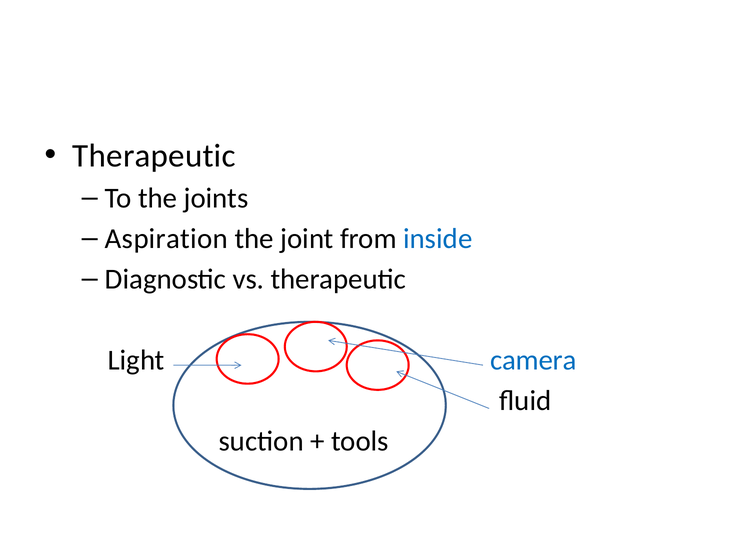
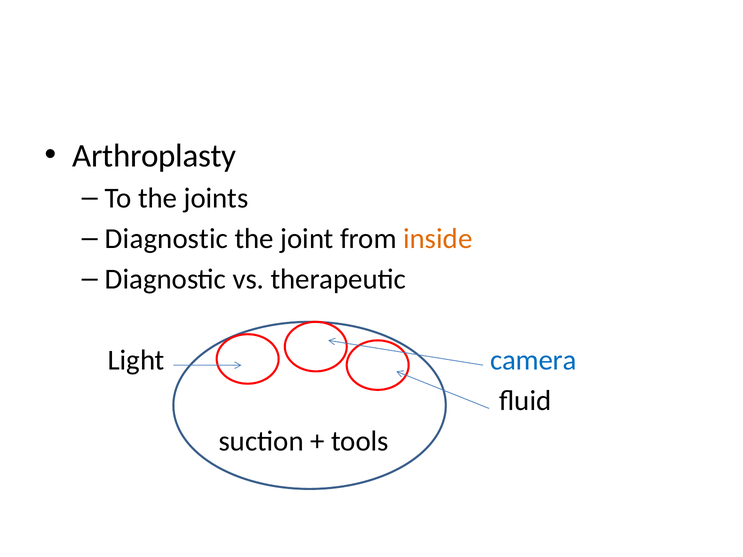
Therapeutic: Therapeutic -> Arthroplasty (154, 156)
Aspiration: Aspiration -> Diagnostic (166, 239)
inside colour: blue -> orange (438, 239)
